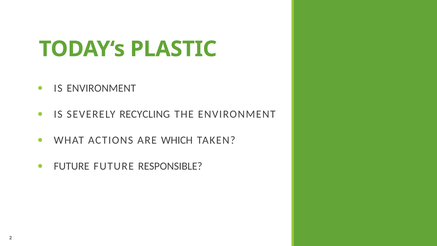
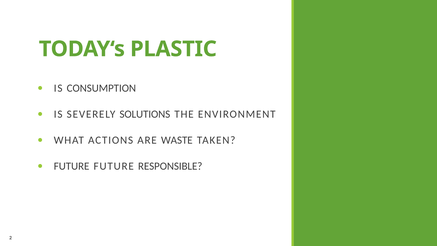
IS ENVIRONMENT: ENVIRONMENT -> CONSUMPTION (101, 88)
RECYCLING: RECYCLING -> SOLUTIONS (145, 114)
WHICH: WHICH -> WASTE (177, 140)
